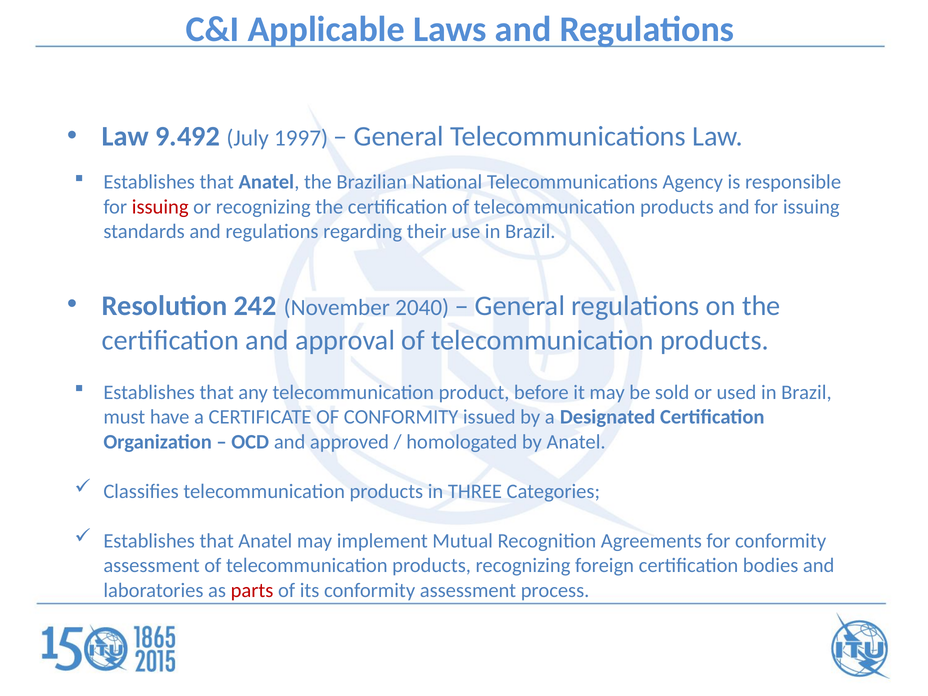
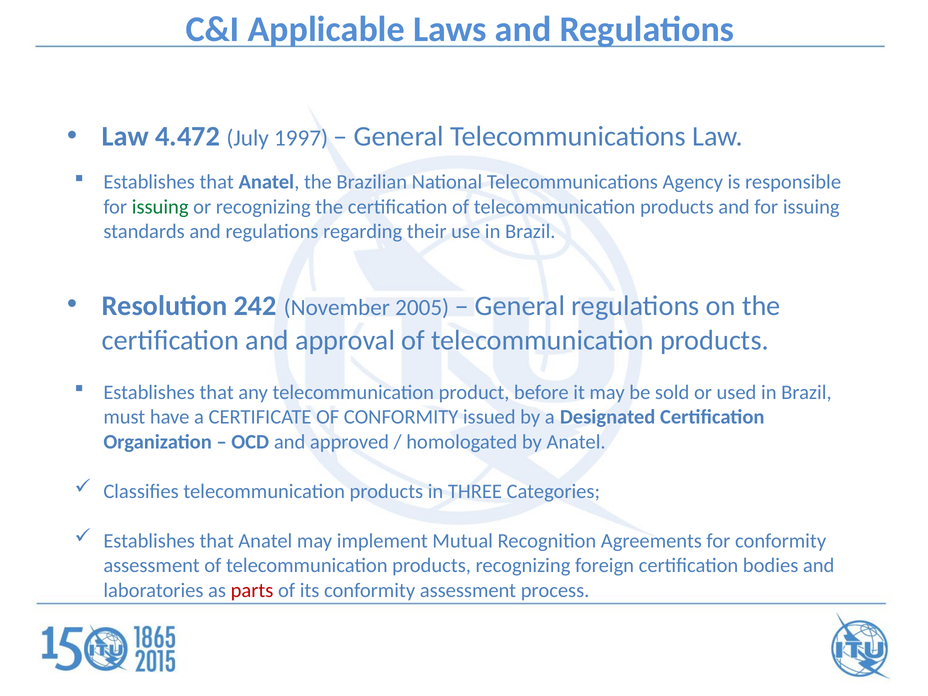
9.492: 9.492 -> 4.472 (188, 137)
issuing colour: red -> green (160, 207)
2040: 2040 -> 2005 (422, 308)
